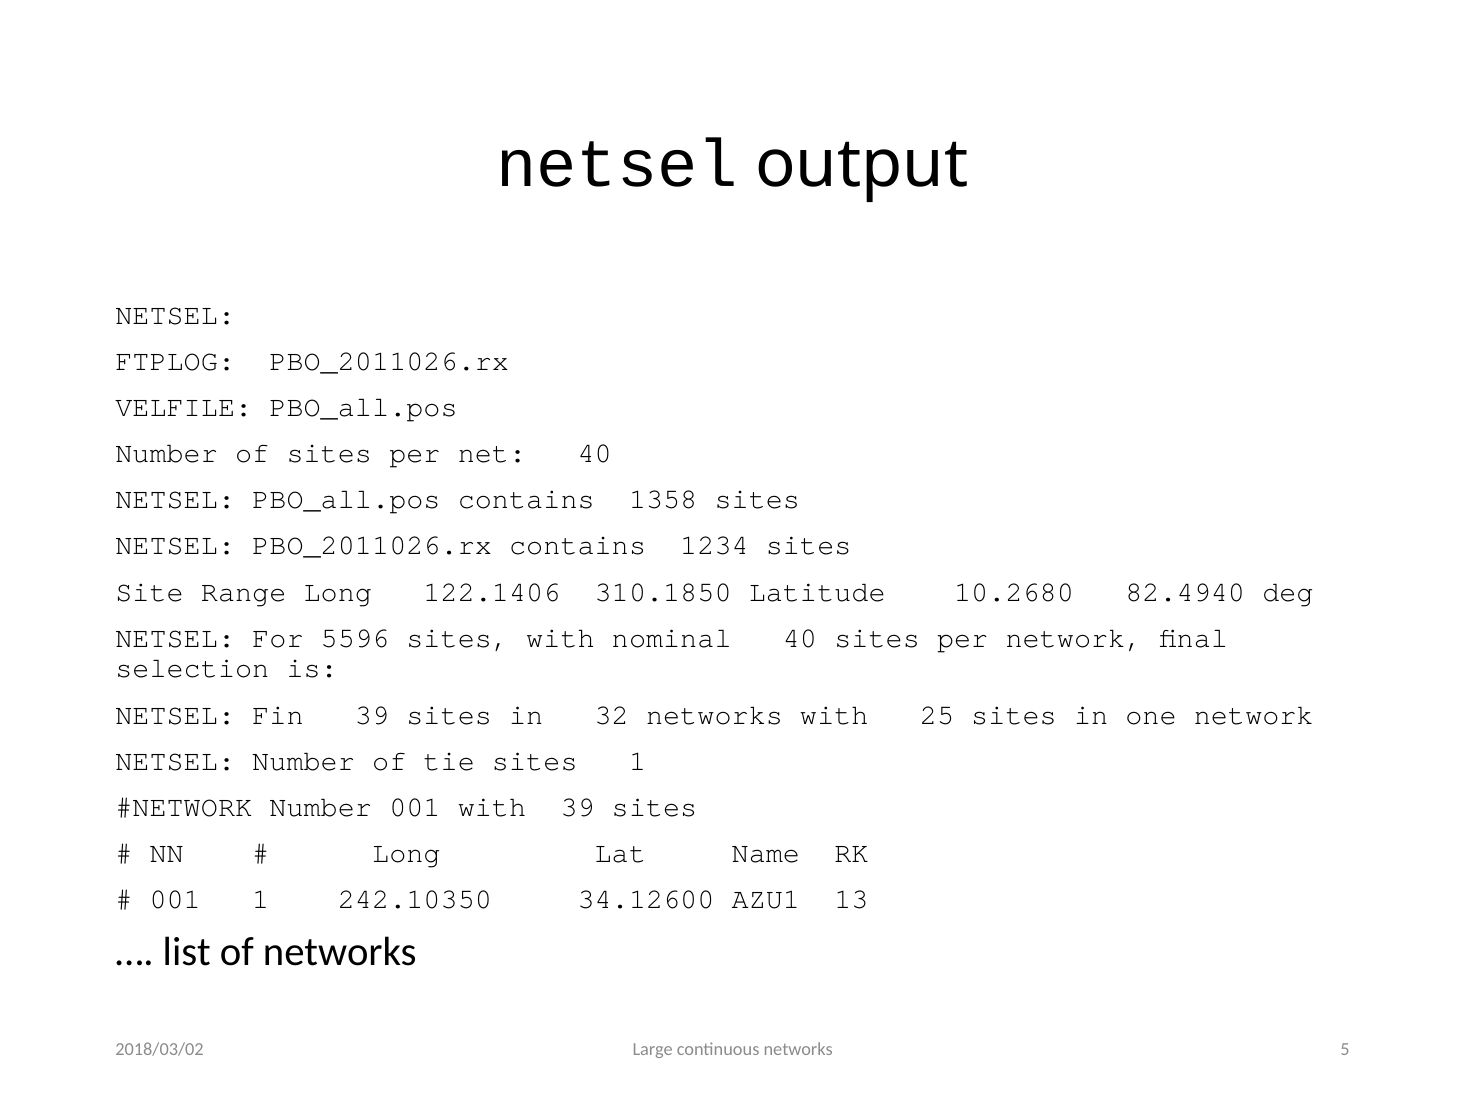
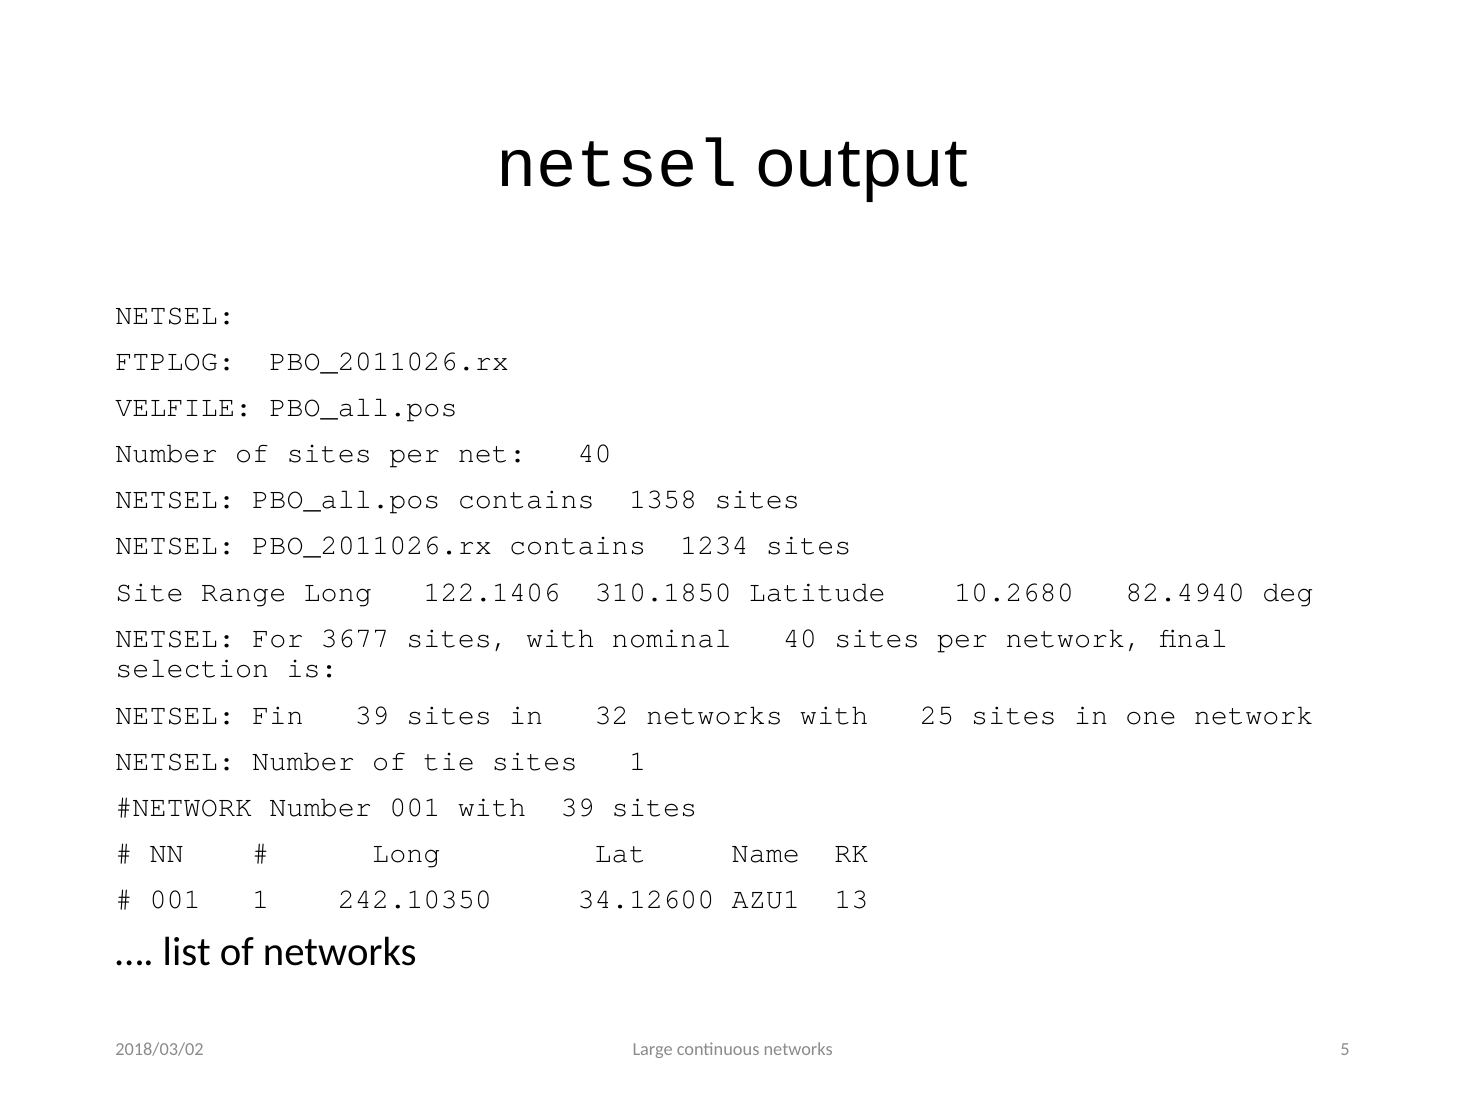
5596: 5596 -> 3677 (355, 638)
